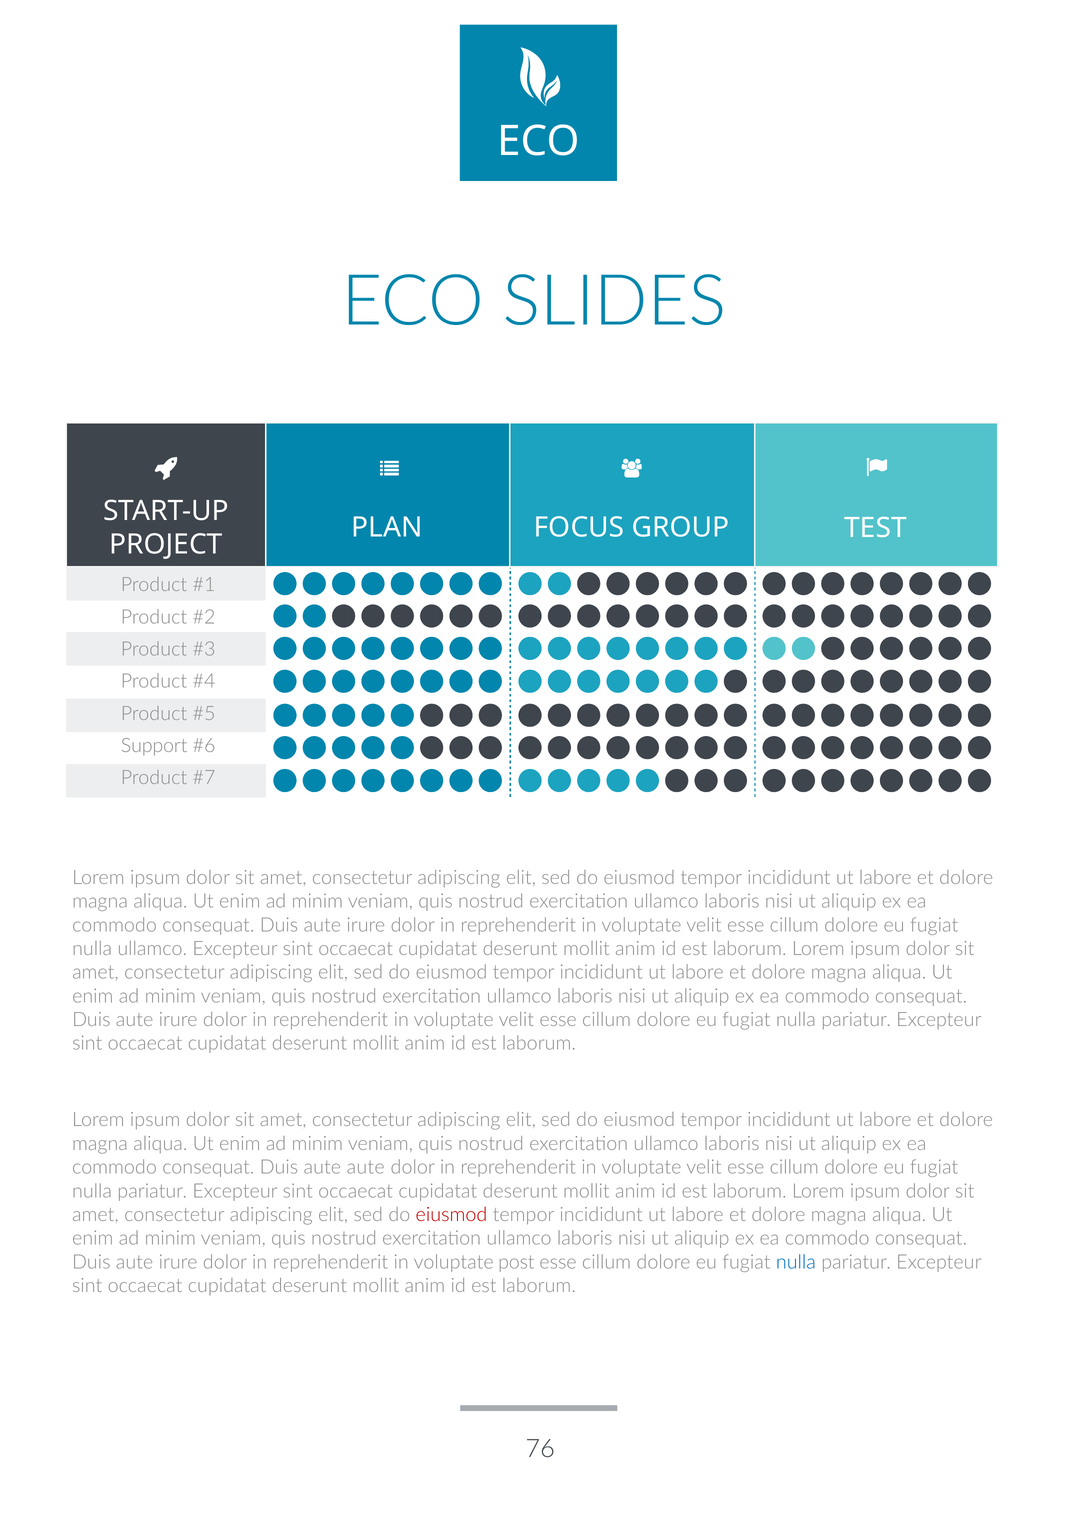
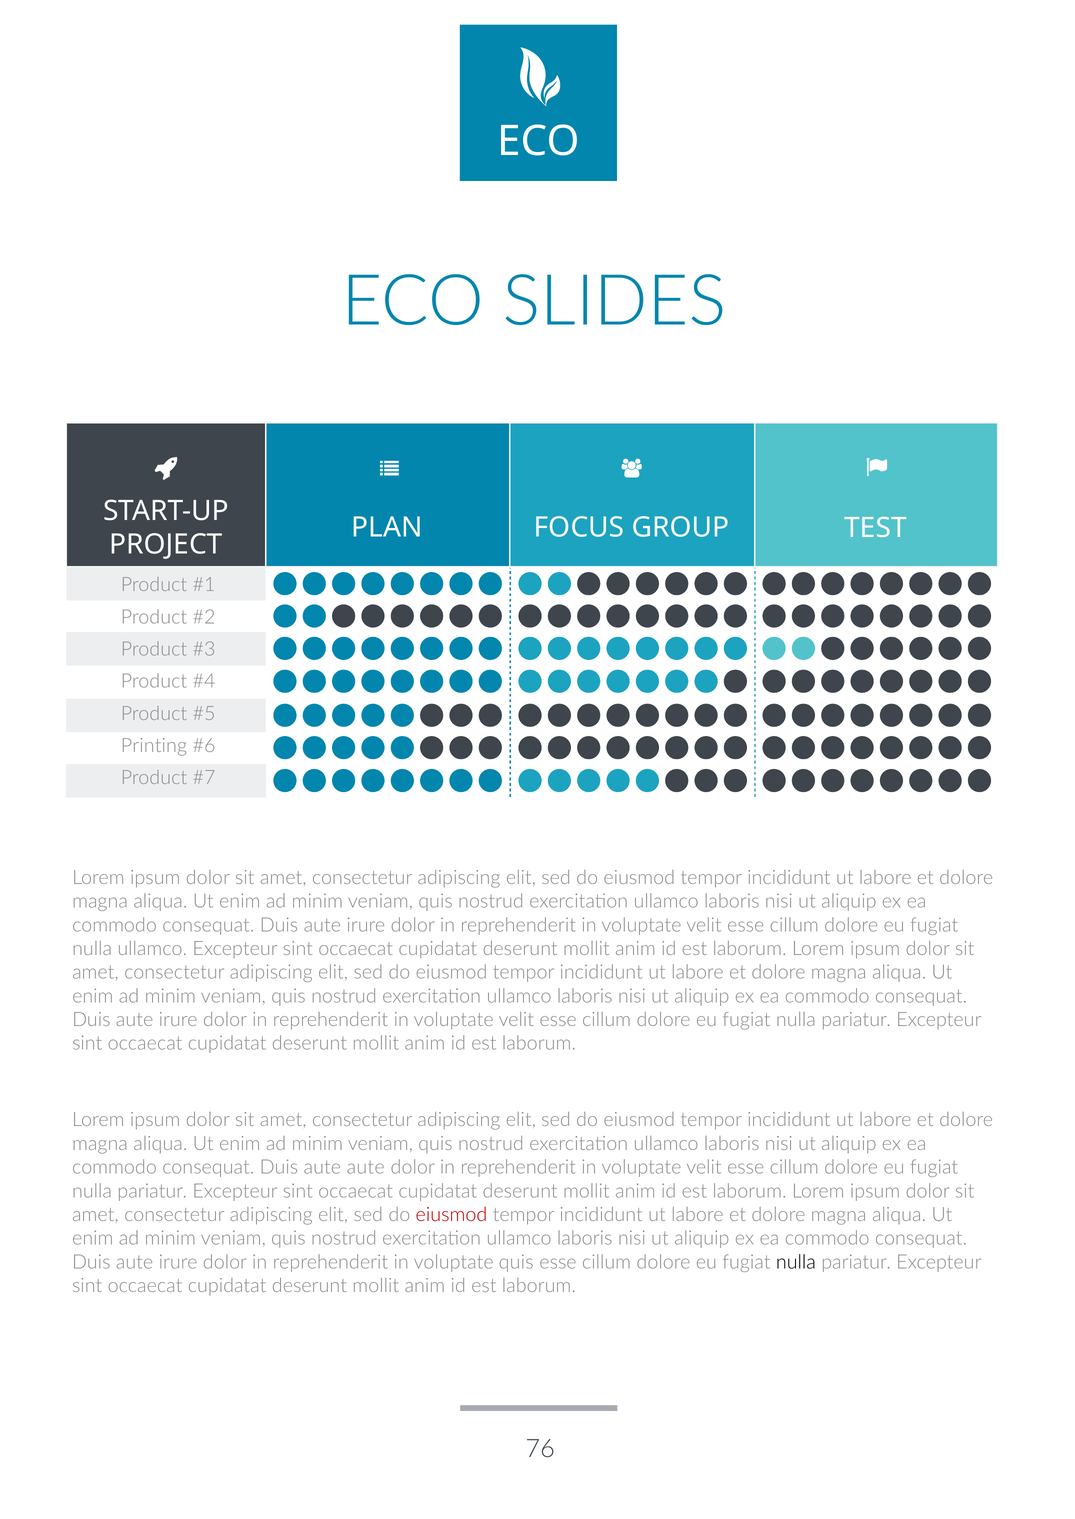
Support: Support -> Printing (154, 746)
voluptate post: post -> quis (516, 1263)
nulla colour: blue -> black (796, 1263)
